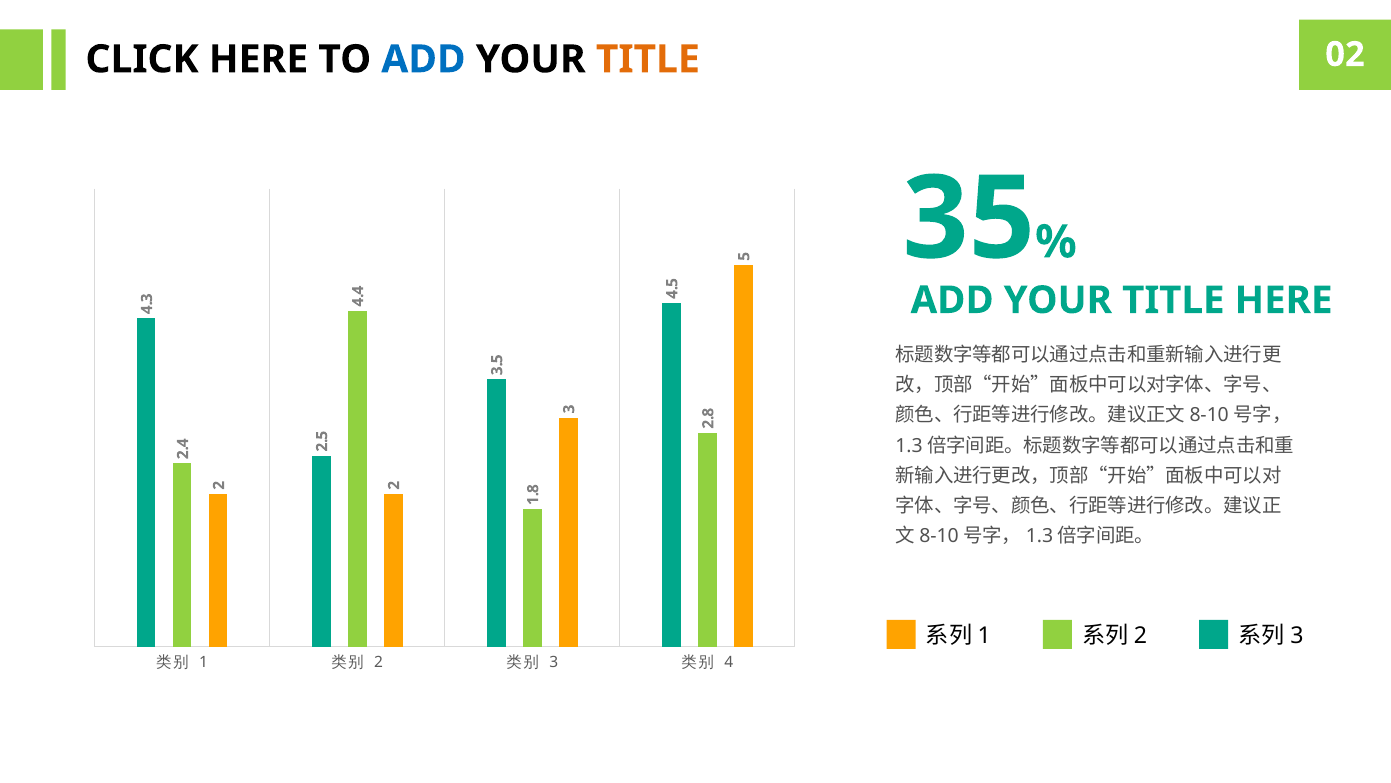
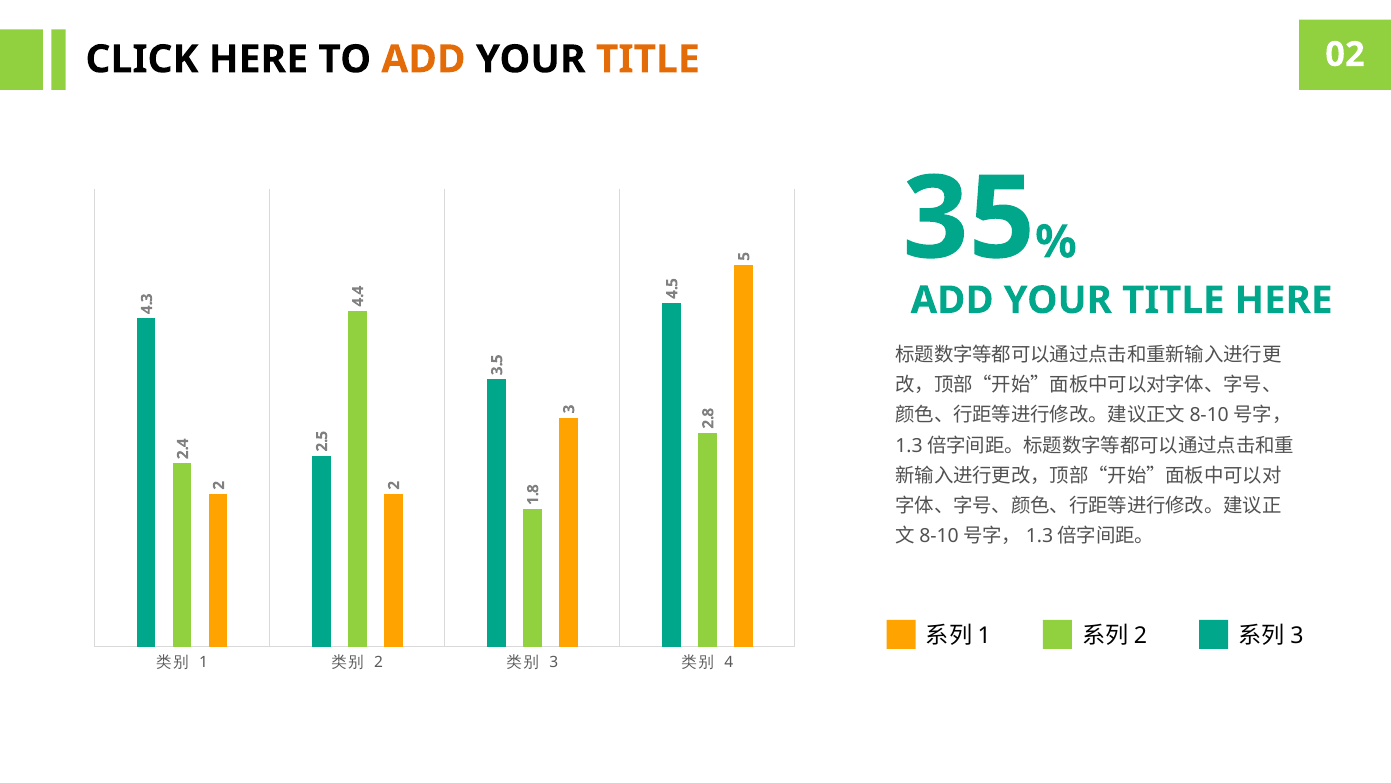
ADD colour: blue -> orange (423, 59)
